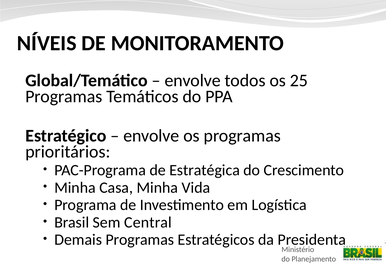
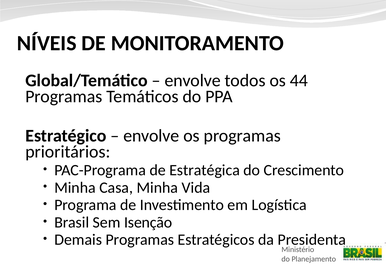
25: 25 -> 44 (299, 81)
Central: Central -> Isenção (148, 223)
